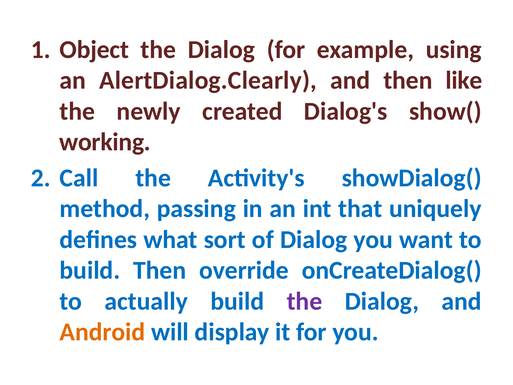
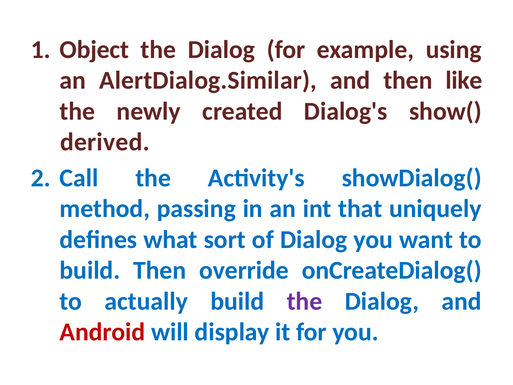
AlertDialog.Clearly: AlertDialog.Clearly -> AlertDialog.Similar (208, 80)
working: working -> derived (105, 142)
Android colour: orange -> red (102, 332)
